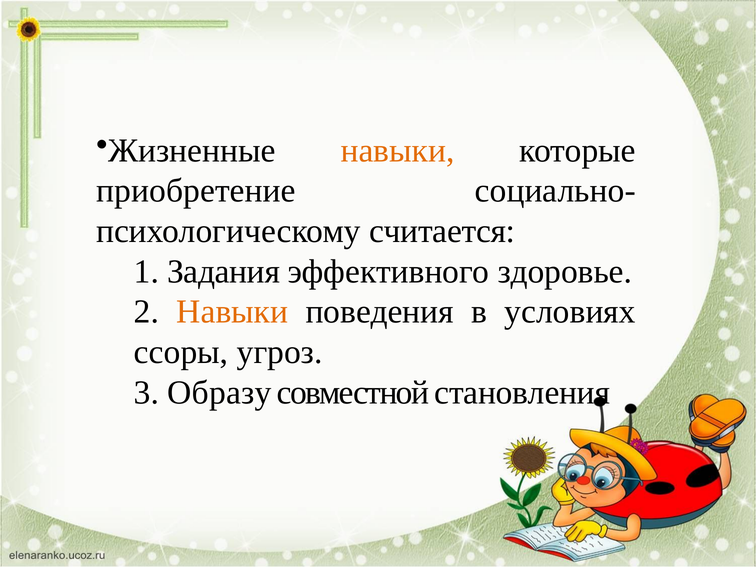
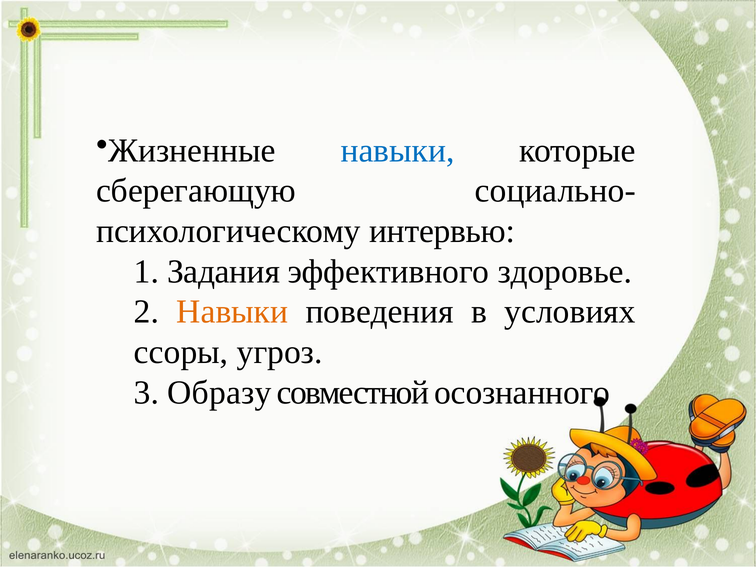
навыки colour: orange -> blue (398, 150)
приобретение: приобретение -> сберегающую (196, 191)
считается: считается -> интервью (442, 231)
становления: становления -> осознанного (522, 392)
